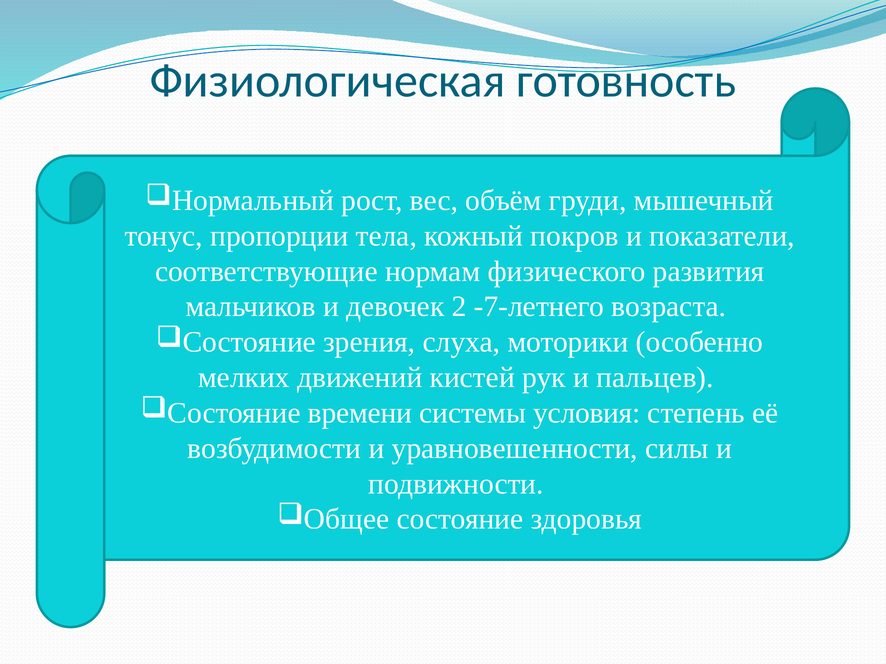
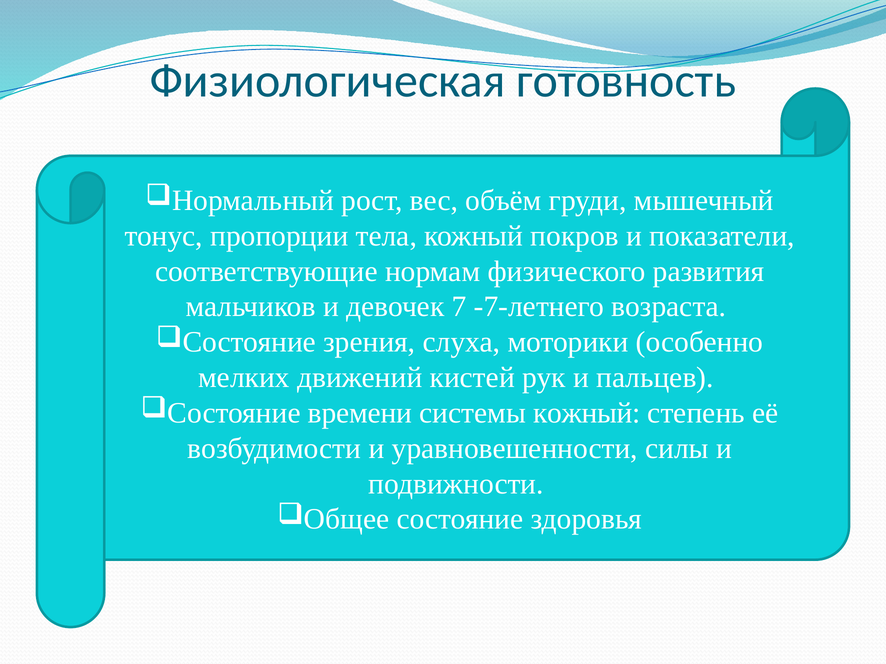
2: 2 -> 7 (459, 307)
системы условия: условия -> кожный (587, 413)
